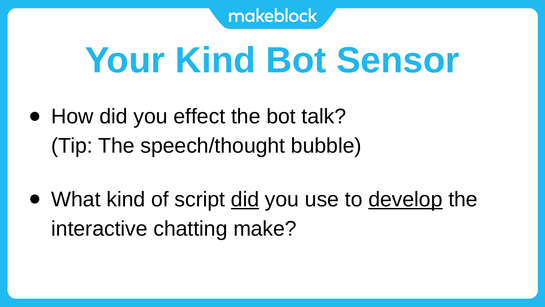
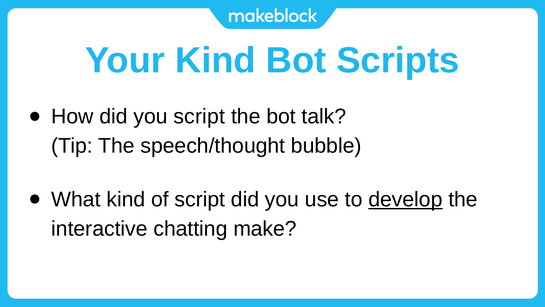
Sensor: Sensor -> Scripts (398, 61)
you effect: effect -> script (199, 116)
did underline: present -> none (245, 199)
